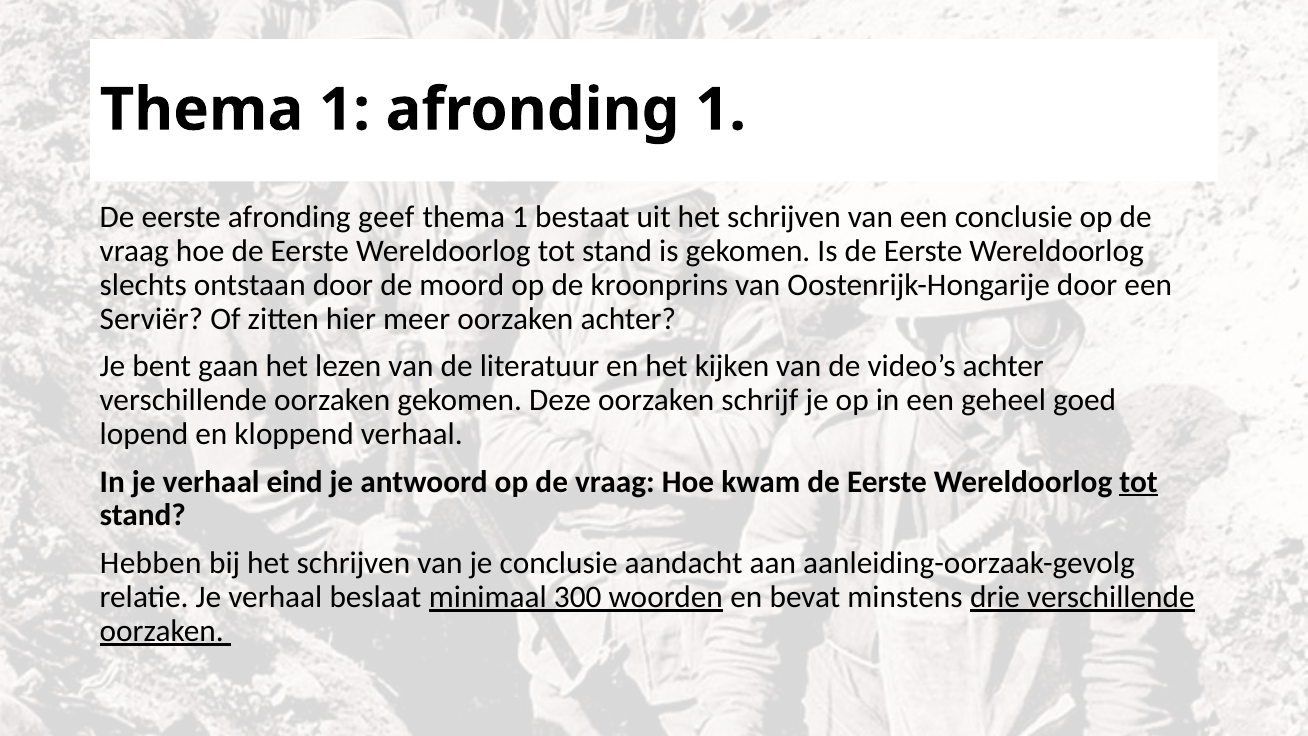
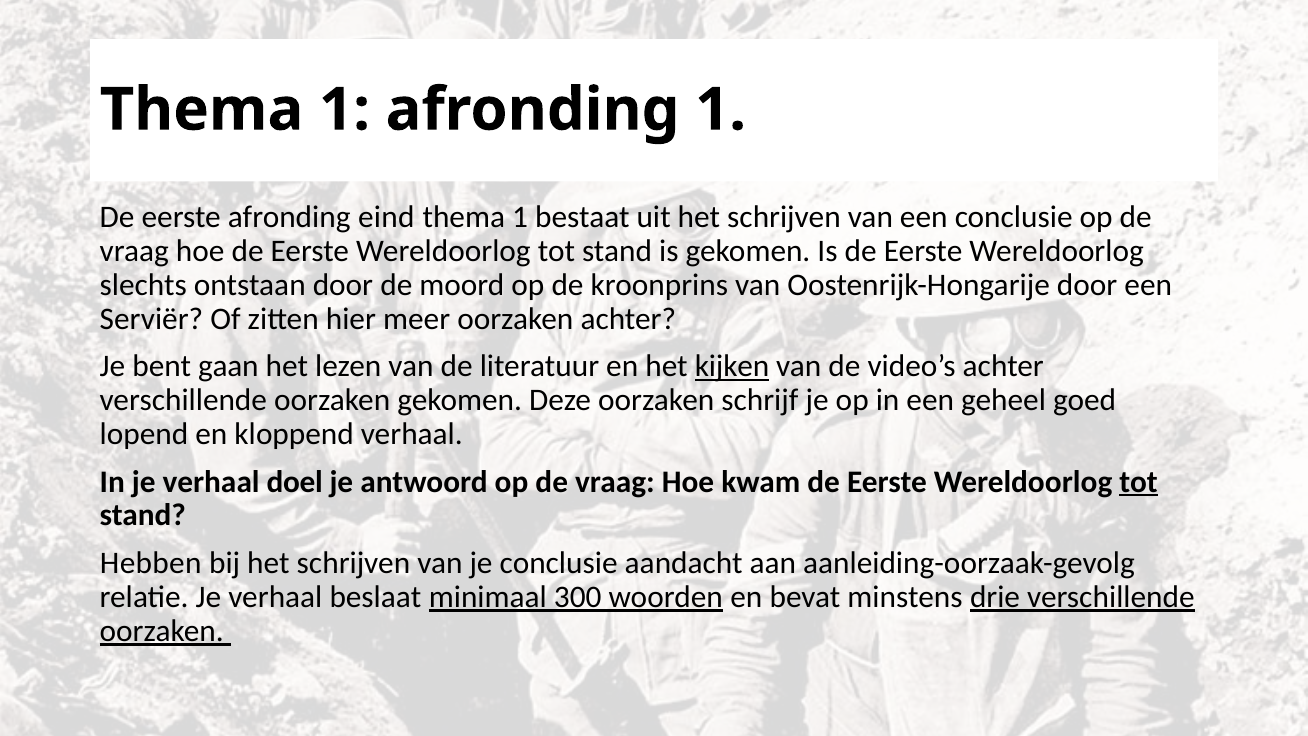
geef: geef -> eind (386, 217)
kijken underline: none -> present (732, 366)
eind: eind -> doel (295, 482)
